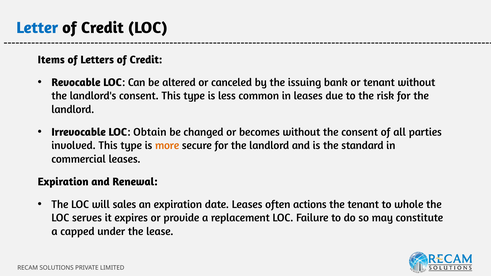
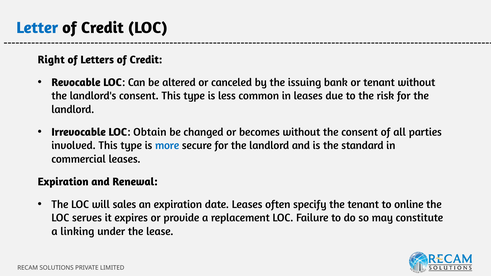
Items: Items -> Right (51, 60)
more colour: orange -> blue (167, 146)
actions: actions -> specify (310, 204)
whole: whole -> online (409, 204)
capped: capped -> linking (77, 231)
